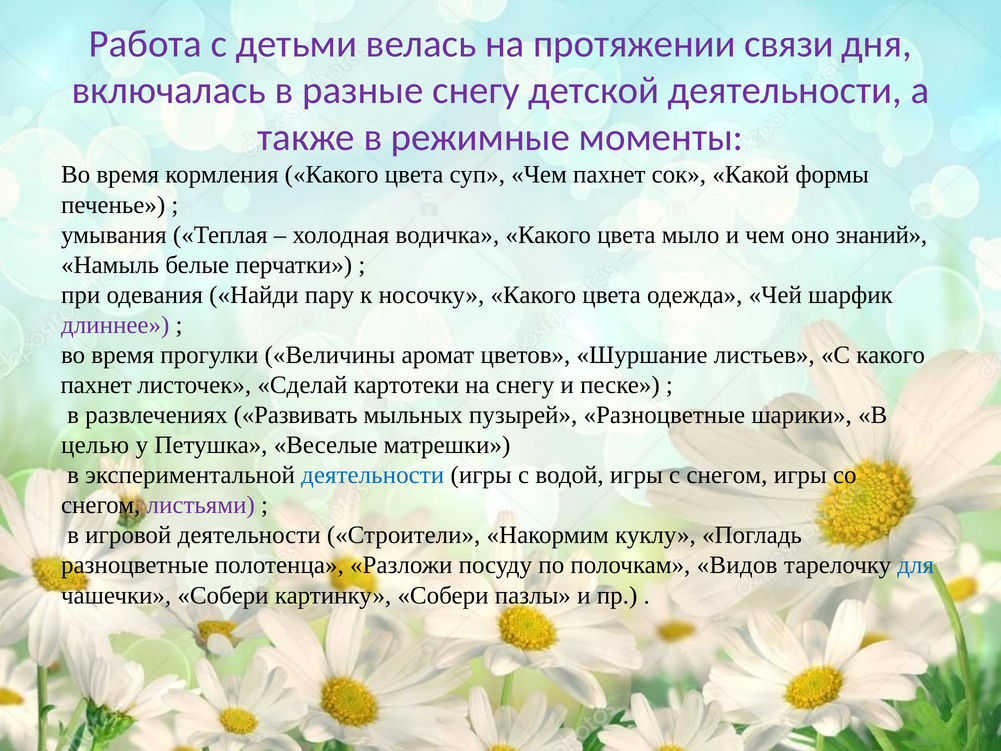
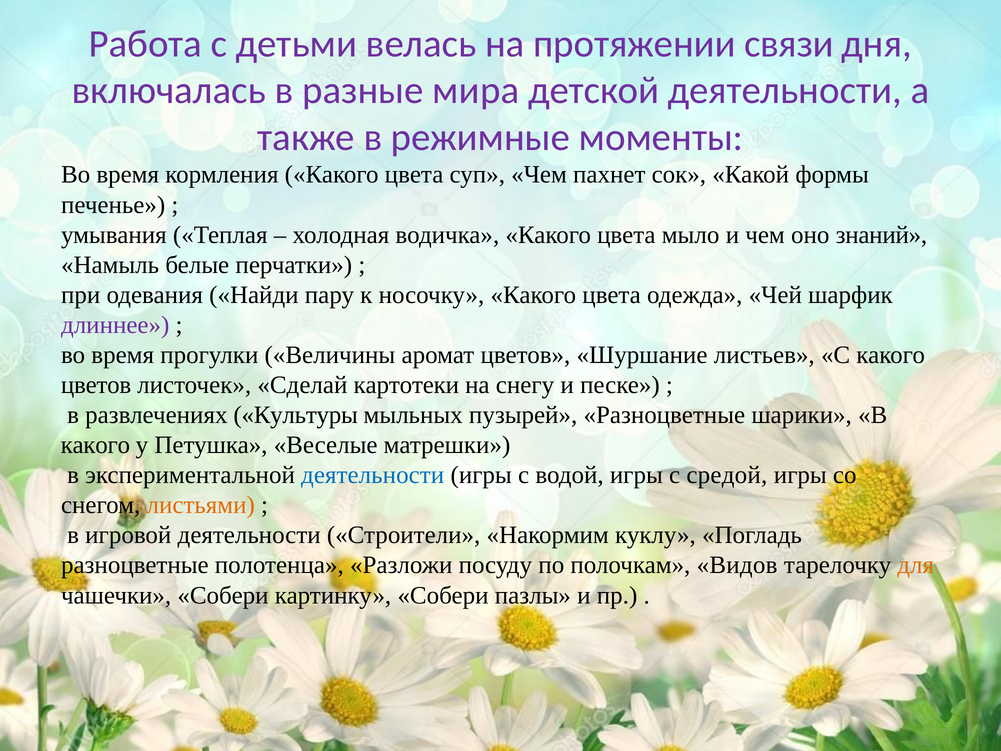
разные снегу: снегу -> мира (476, 90)
пахнет: пахнет -> цветов (96, 385)
Развивать: Развивать -> Культуры (296, 415)
целью: целью -> какого (95, 445)
с снегом: снегом -> средой (727, 475)
листьями colour: purple -> orange (201, 505)
для colour: blue -> orange (916, 565)
